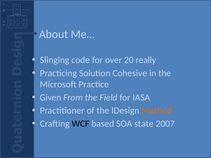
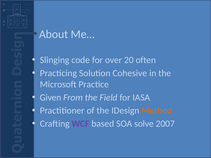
really: really -> often (146, 60)
WCF colour: black -> purple (81, 124)
state: state -> solve (144, 124)
